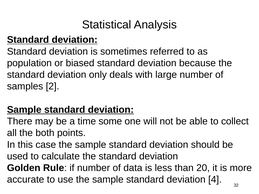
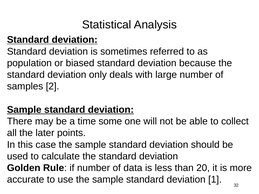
both: both -> later (45, 133)
4: 4 -> 1 (215, 180)
